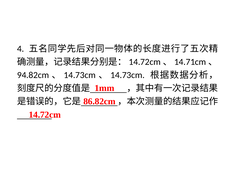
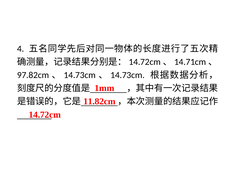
94.82cm: 94.82cm -> 97.82cm (33, 75)
86.82cm: 86.82cm -> 11.82cm (100, 102)
